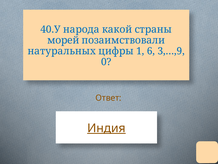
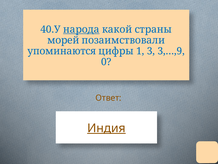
народа underline: none -> present (81, 29)
натуральных: натуральных -> упоминаются (62, 51)
6: 6 -> 3 (151, 51)
